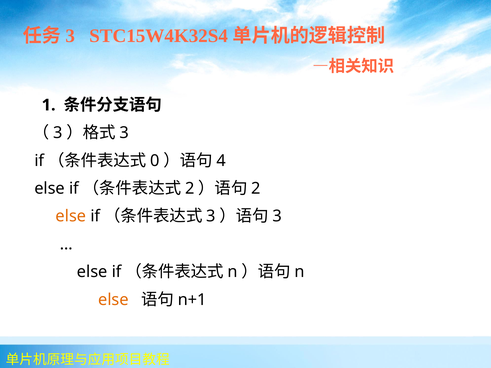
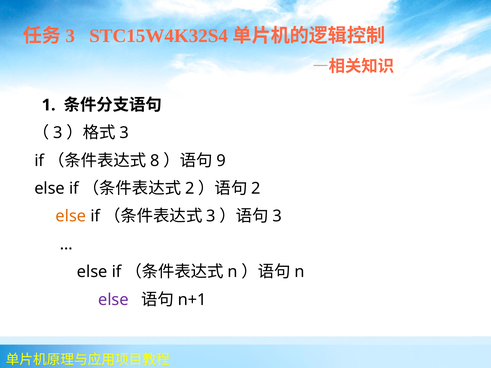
0: 0 -> 8 (155, 161)
4: 4 -> 9 (221, 161)
else colour: orange -> purple (113, 300)
